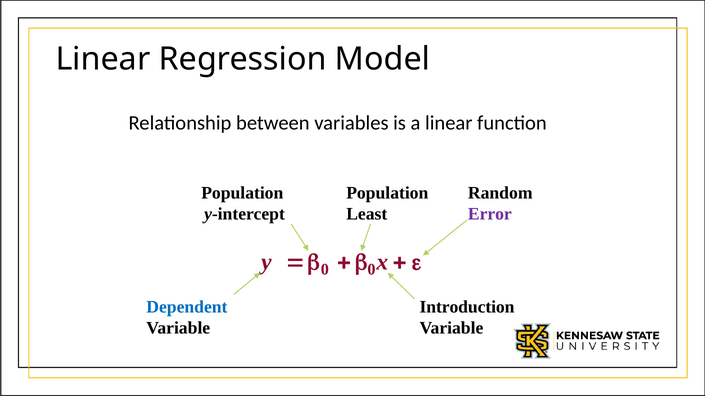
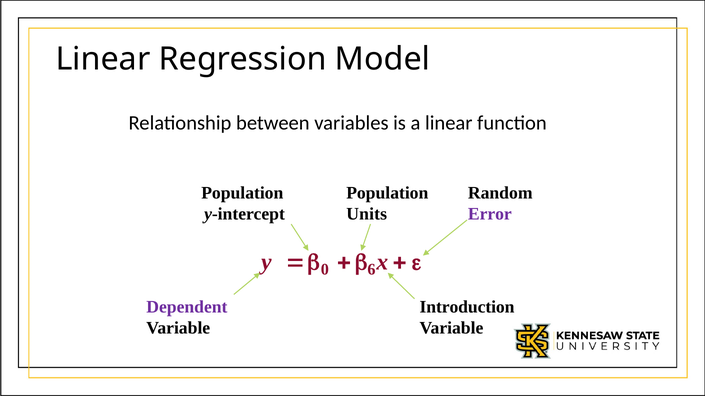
Least: Least -> Units (367, 214)
0 0: 0 -> 6 (371, 270)
Dependent colour: blue -> purple (187, 307)
